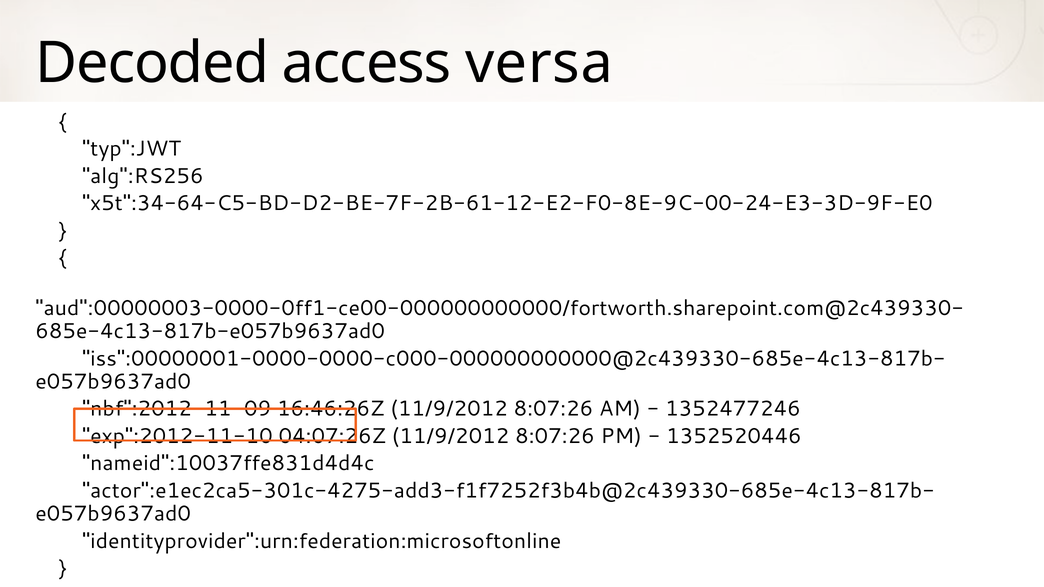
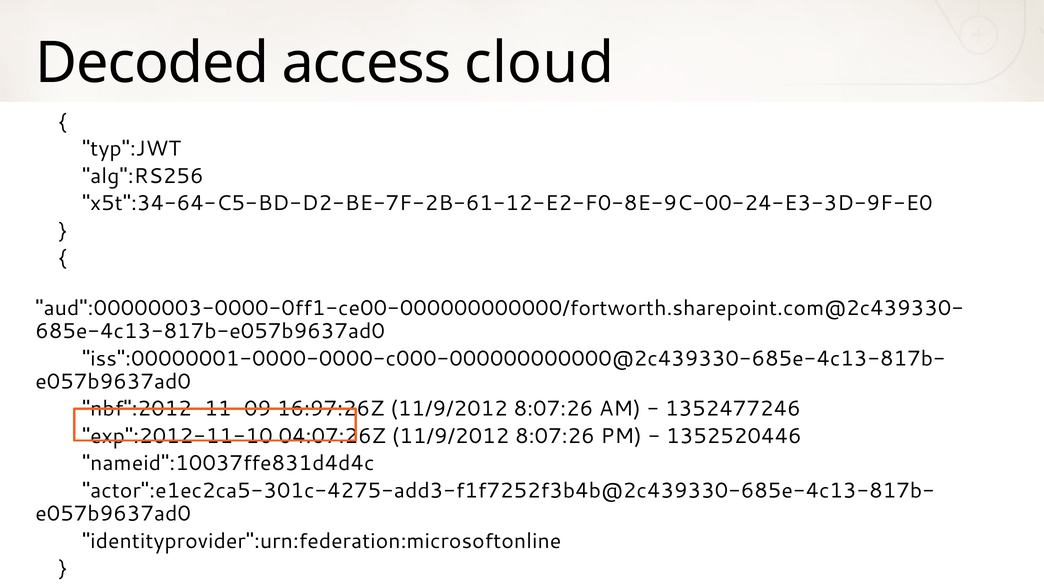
versa: versa -> cloud (539, 63)
16:46:26Z: 16:46:26Z -> 16:97:26Z (331, 409)
